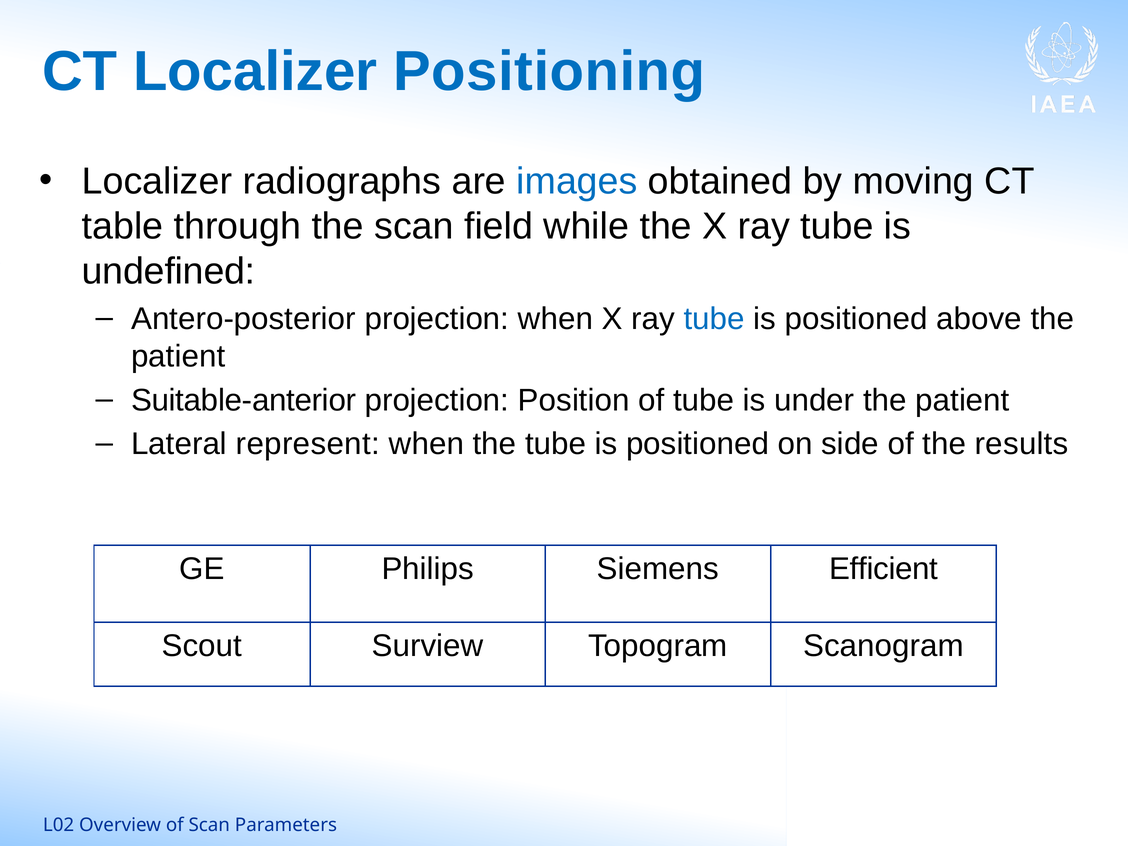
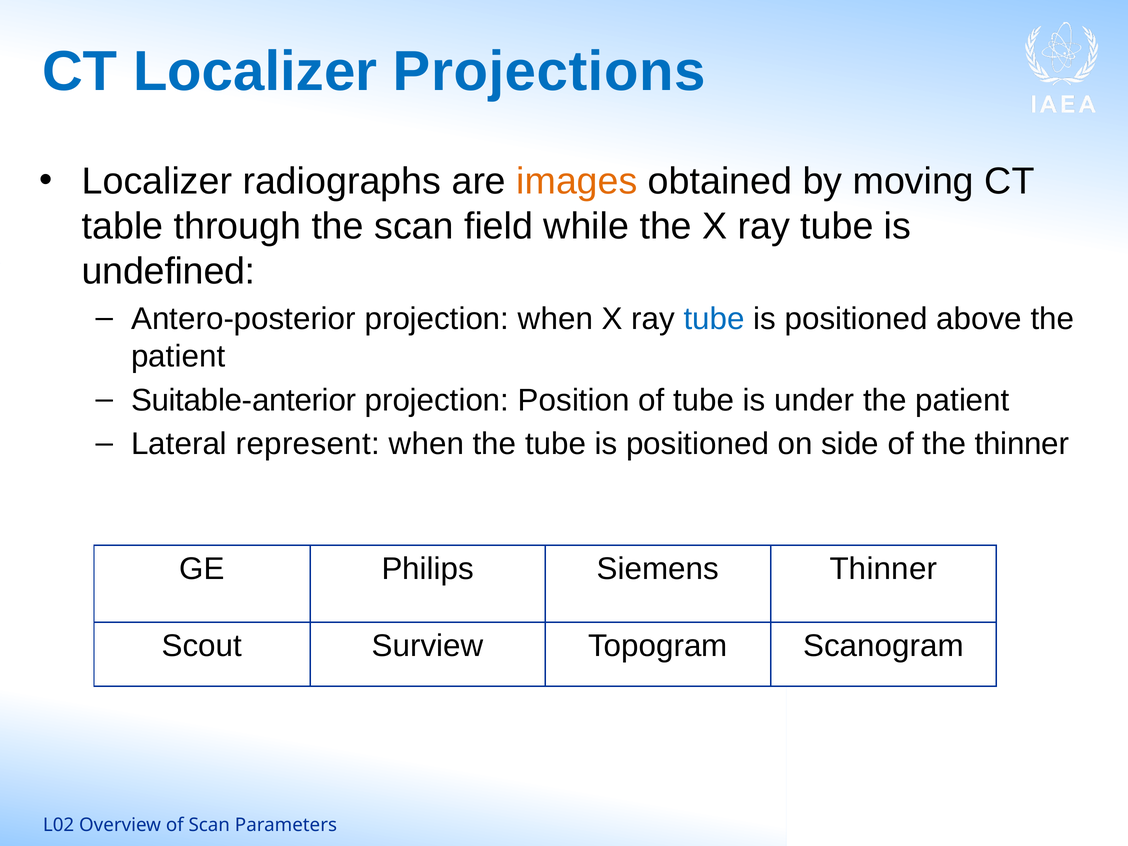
Positioning: Positioning -> Projections (549, 72)
images colour: blue -> orange (577, 181)
the results: results -> thinner (1022, 444)
Siemens Efficient: Efficient -> Thinner (883, 569)
